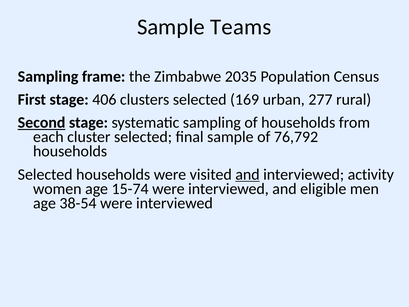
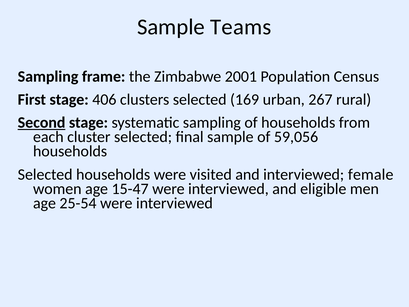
2035: 2035 -> 2001 (241, 76)
277: 277 -> 267 (320, 100)
76,792: 76,792 -> 59,056 (296, 137)
and underline: present -> none (247, 174)
activity: activity -> female (371, 174)
15-74: 15-74 -> 15-47 (130, 189)
38-54: 38-54 -> 25-54 (78, 203)
